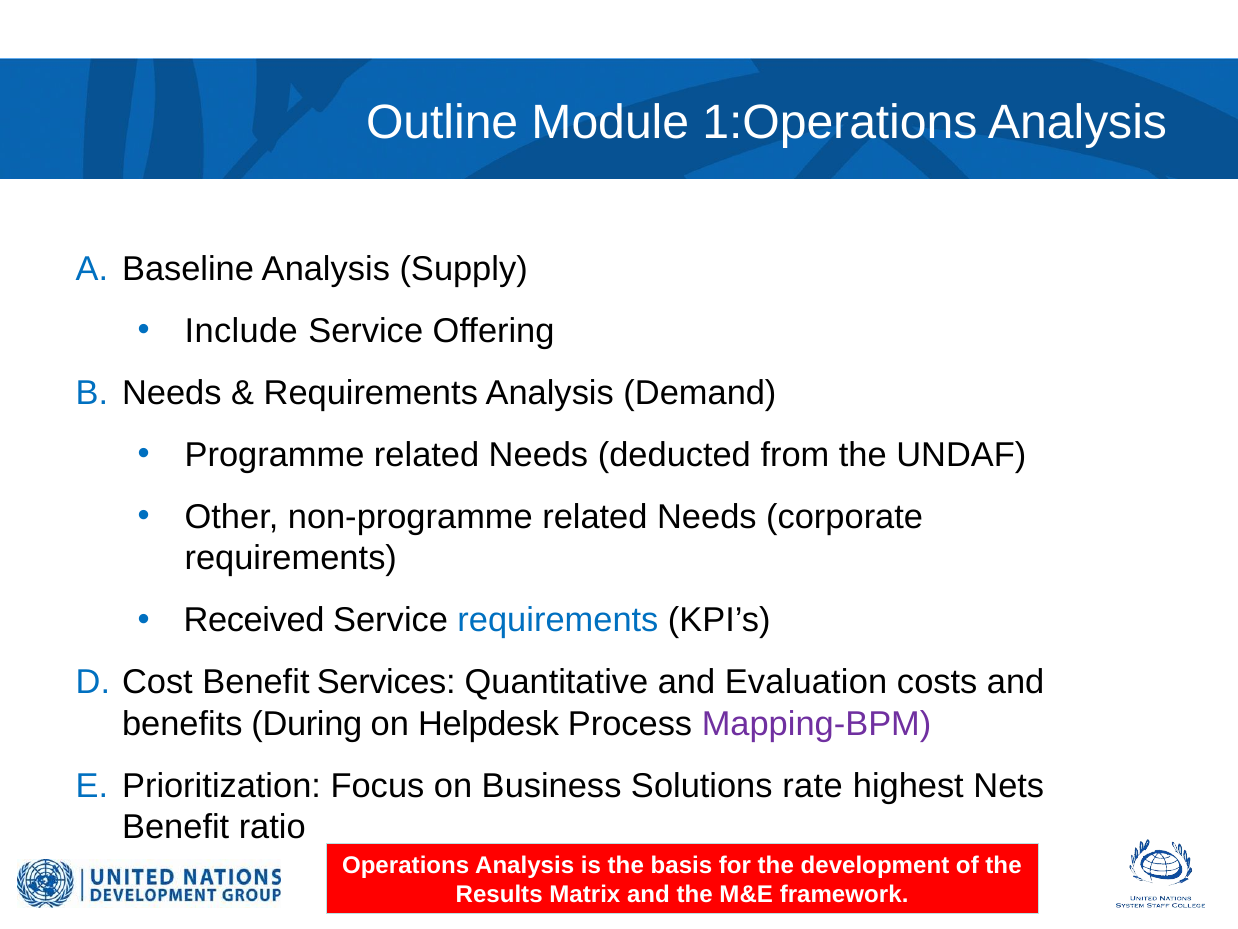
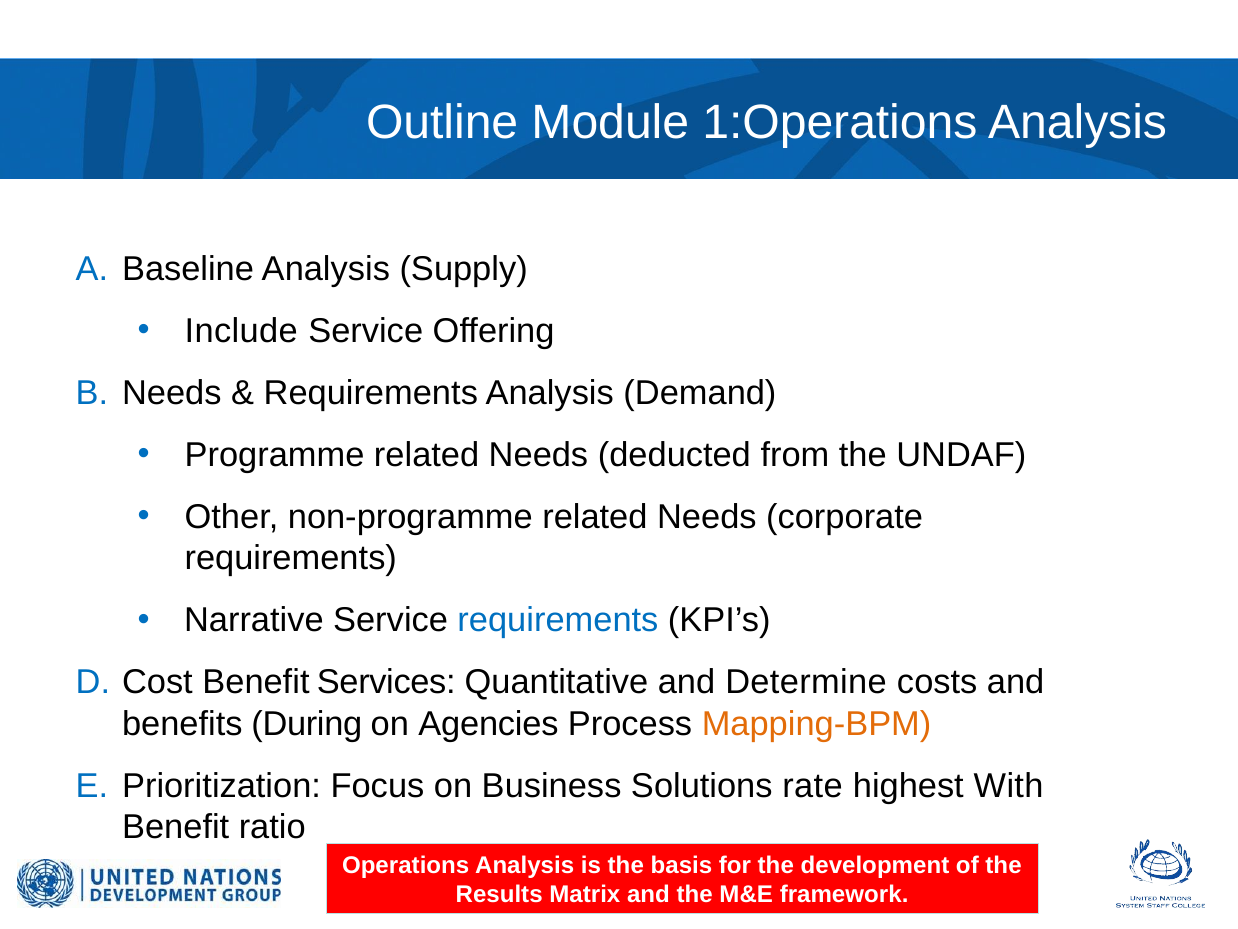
Received: Received -> Narrative (254, 620)
Evaluation: Evaluation -> Determine (806, 682)
Helpdesk: Helpdesk -> Agencies (489, 724)
Mapping-BPM colour: purple -> orange (817, 724)
Nets: Nets -> With (1009, 785)
